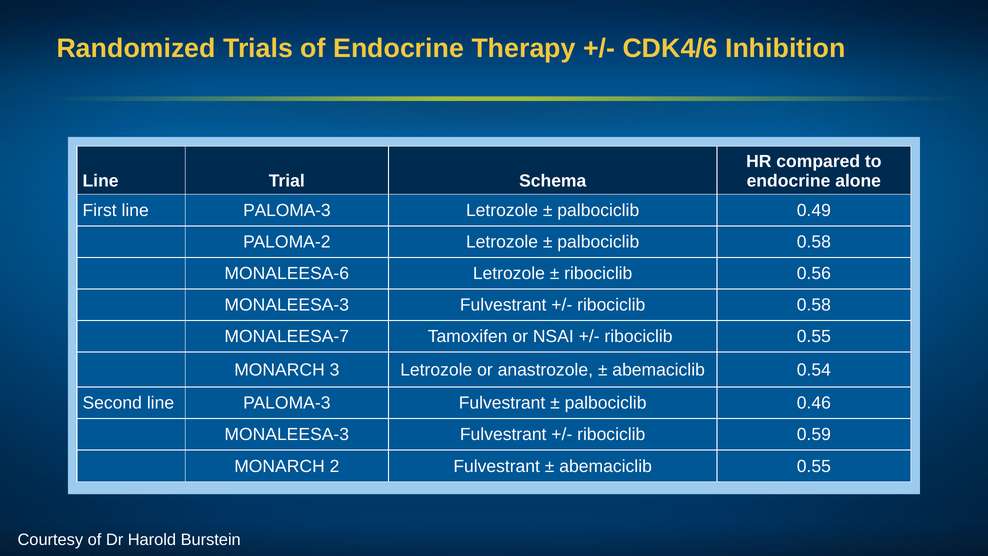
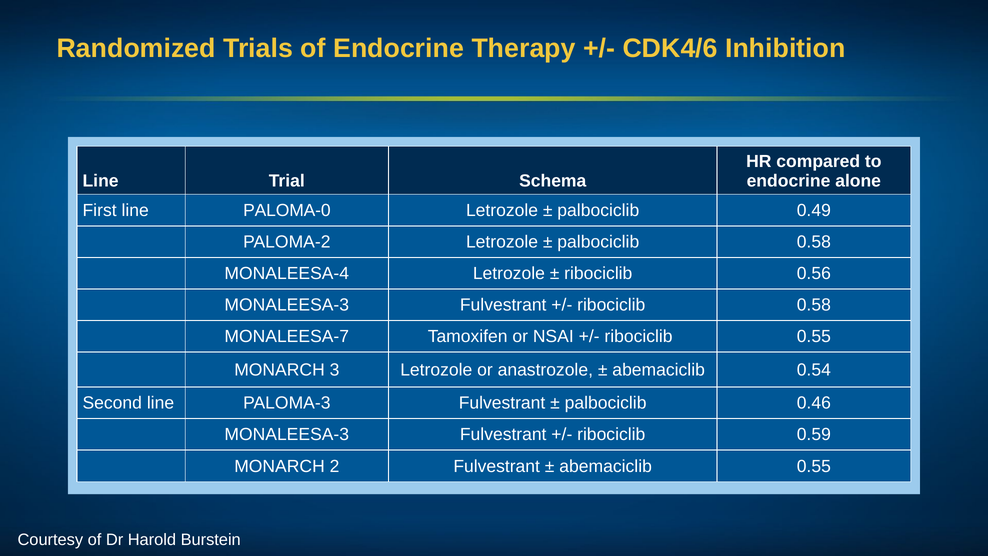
First line PALOMA-3: PALOMA-3 -> PALOMA-0 (287, 210)
MONALEESA-6: MONALEESA-6 -> MONALEESA-4 (287, 273)
